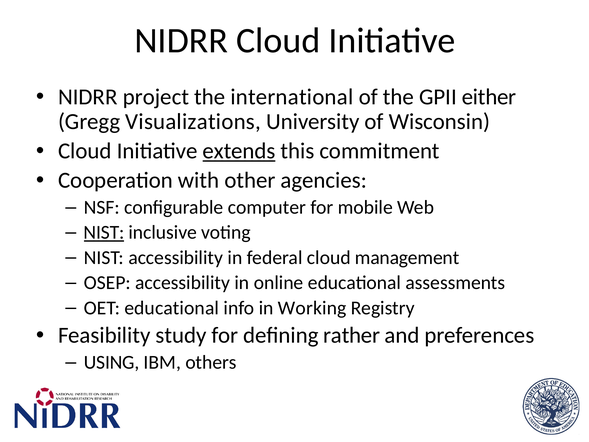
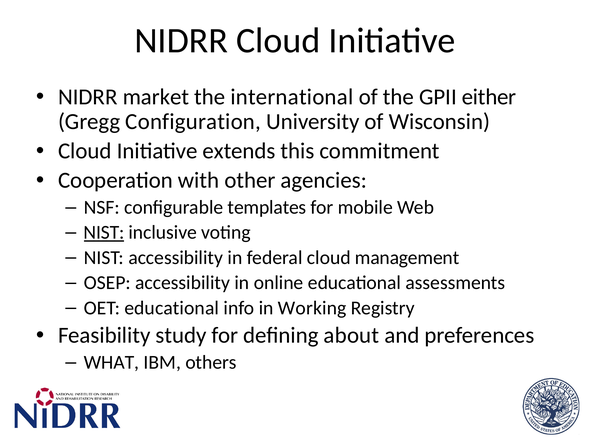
project: project -> market (156, 97)
Visualizations: Visualizations -> Configuration (193, 122)
extends underline: present -> none (239, 151)
computer: computer -> templates (267, 207)
rather: rather -> about (351, 335)
USING: USING -> WHAT (112, 362)
